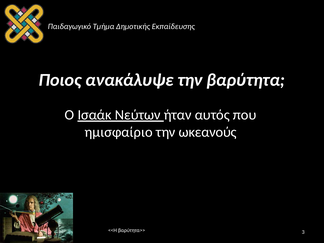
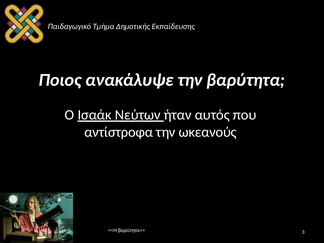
ημισφαίριο: ημισφαίριο -> αντίστροφα (119, 132)
